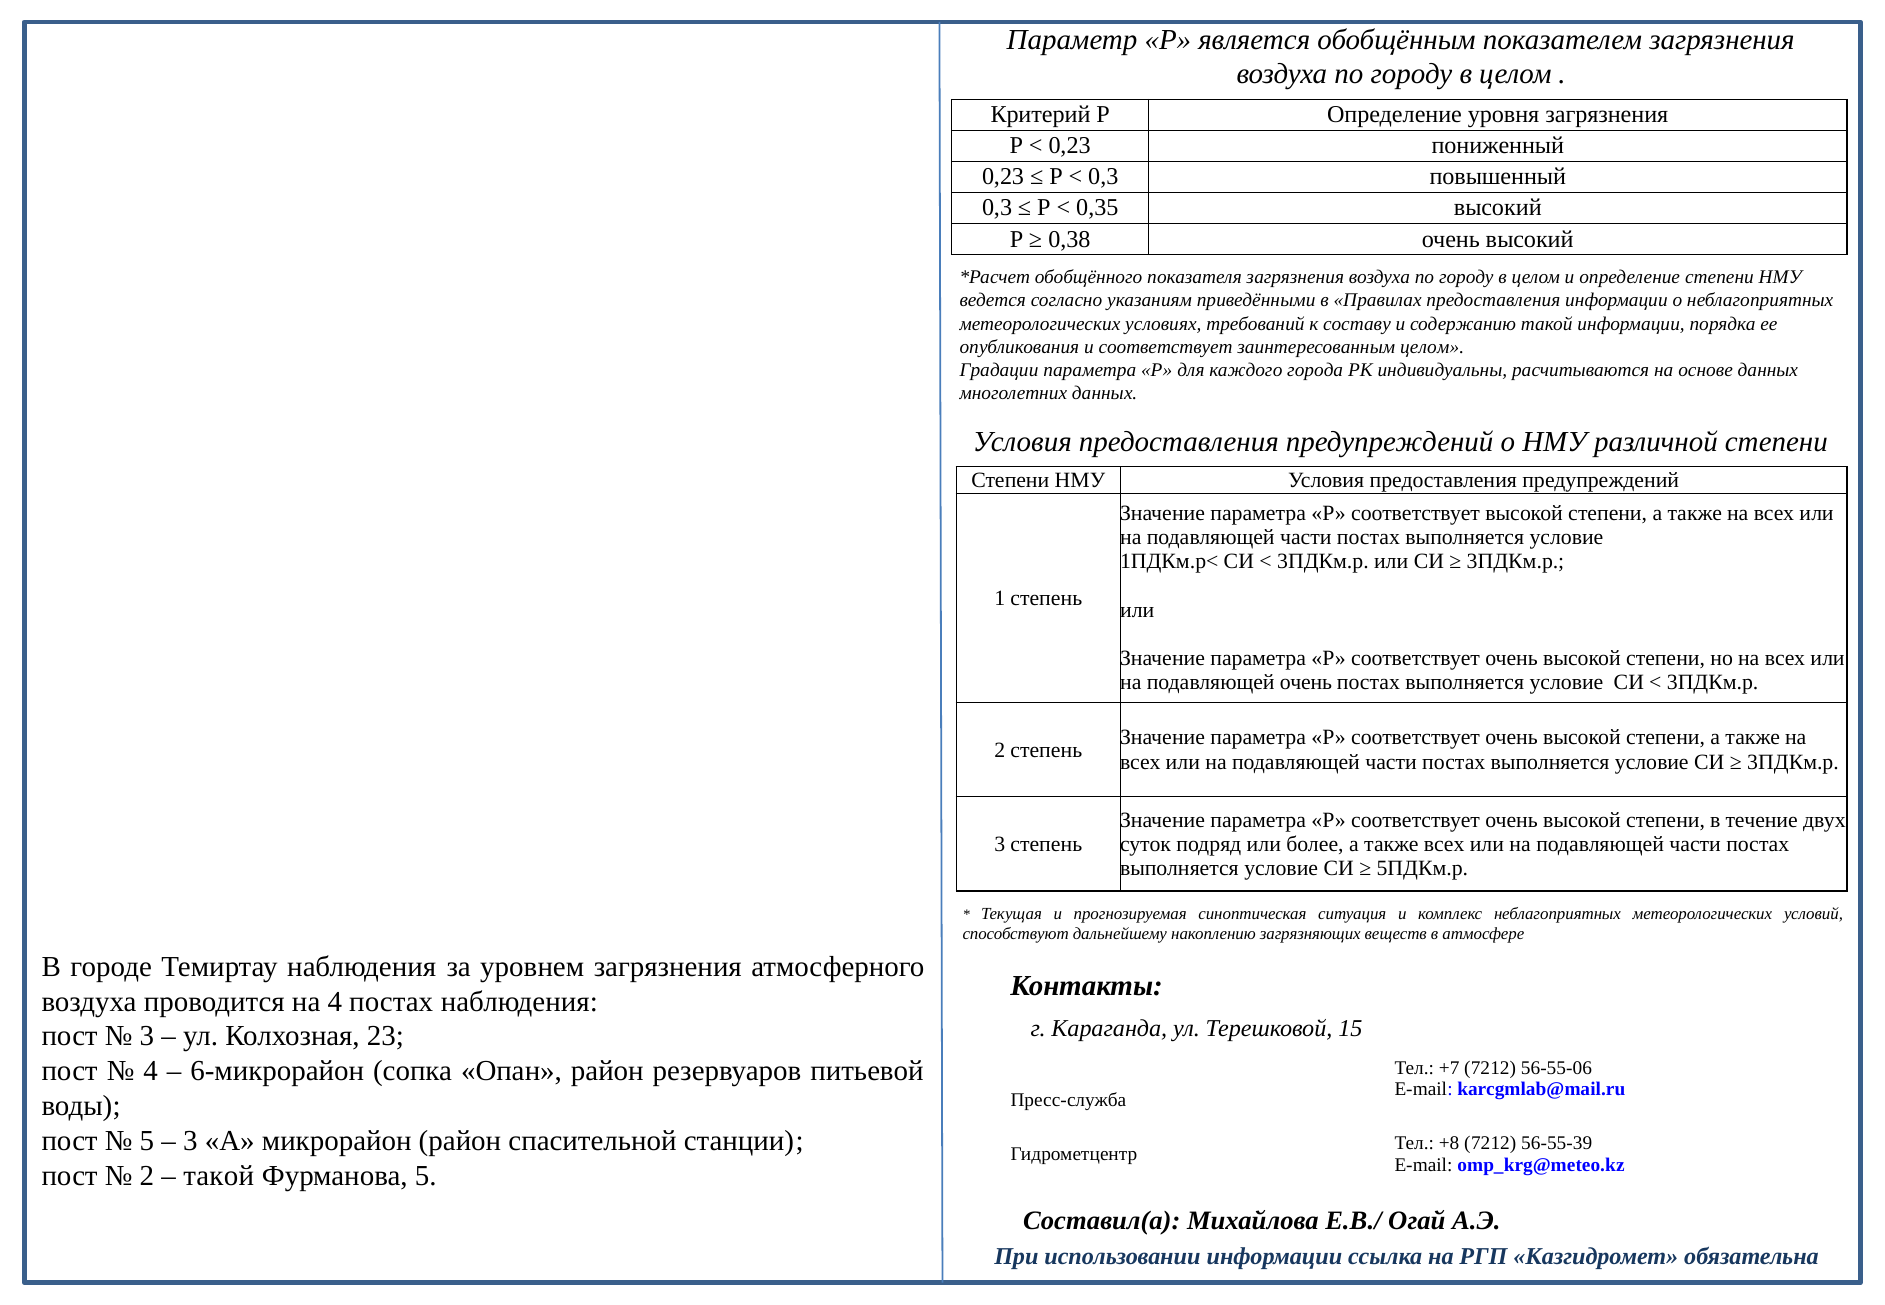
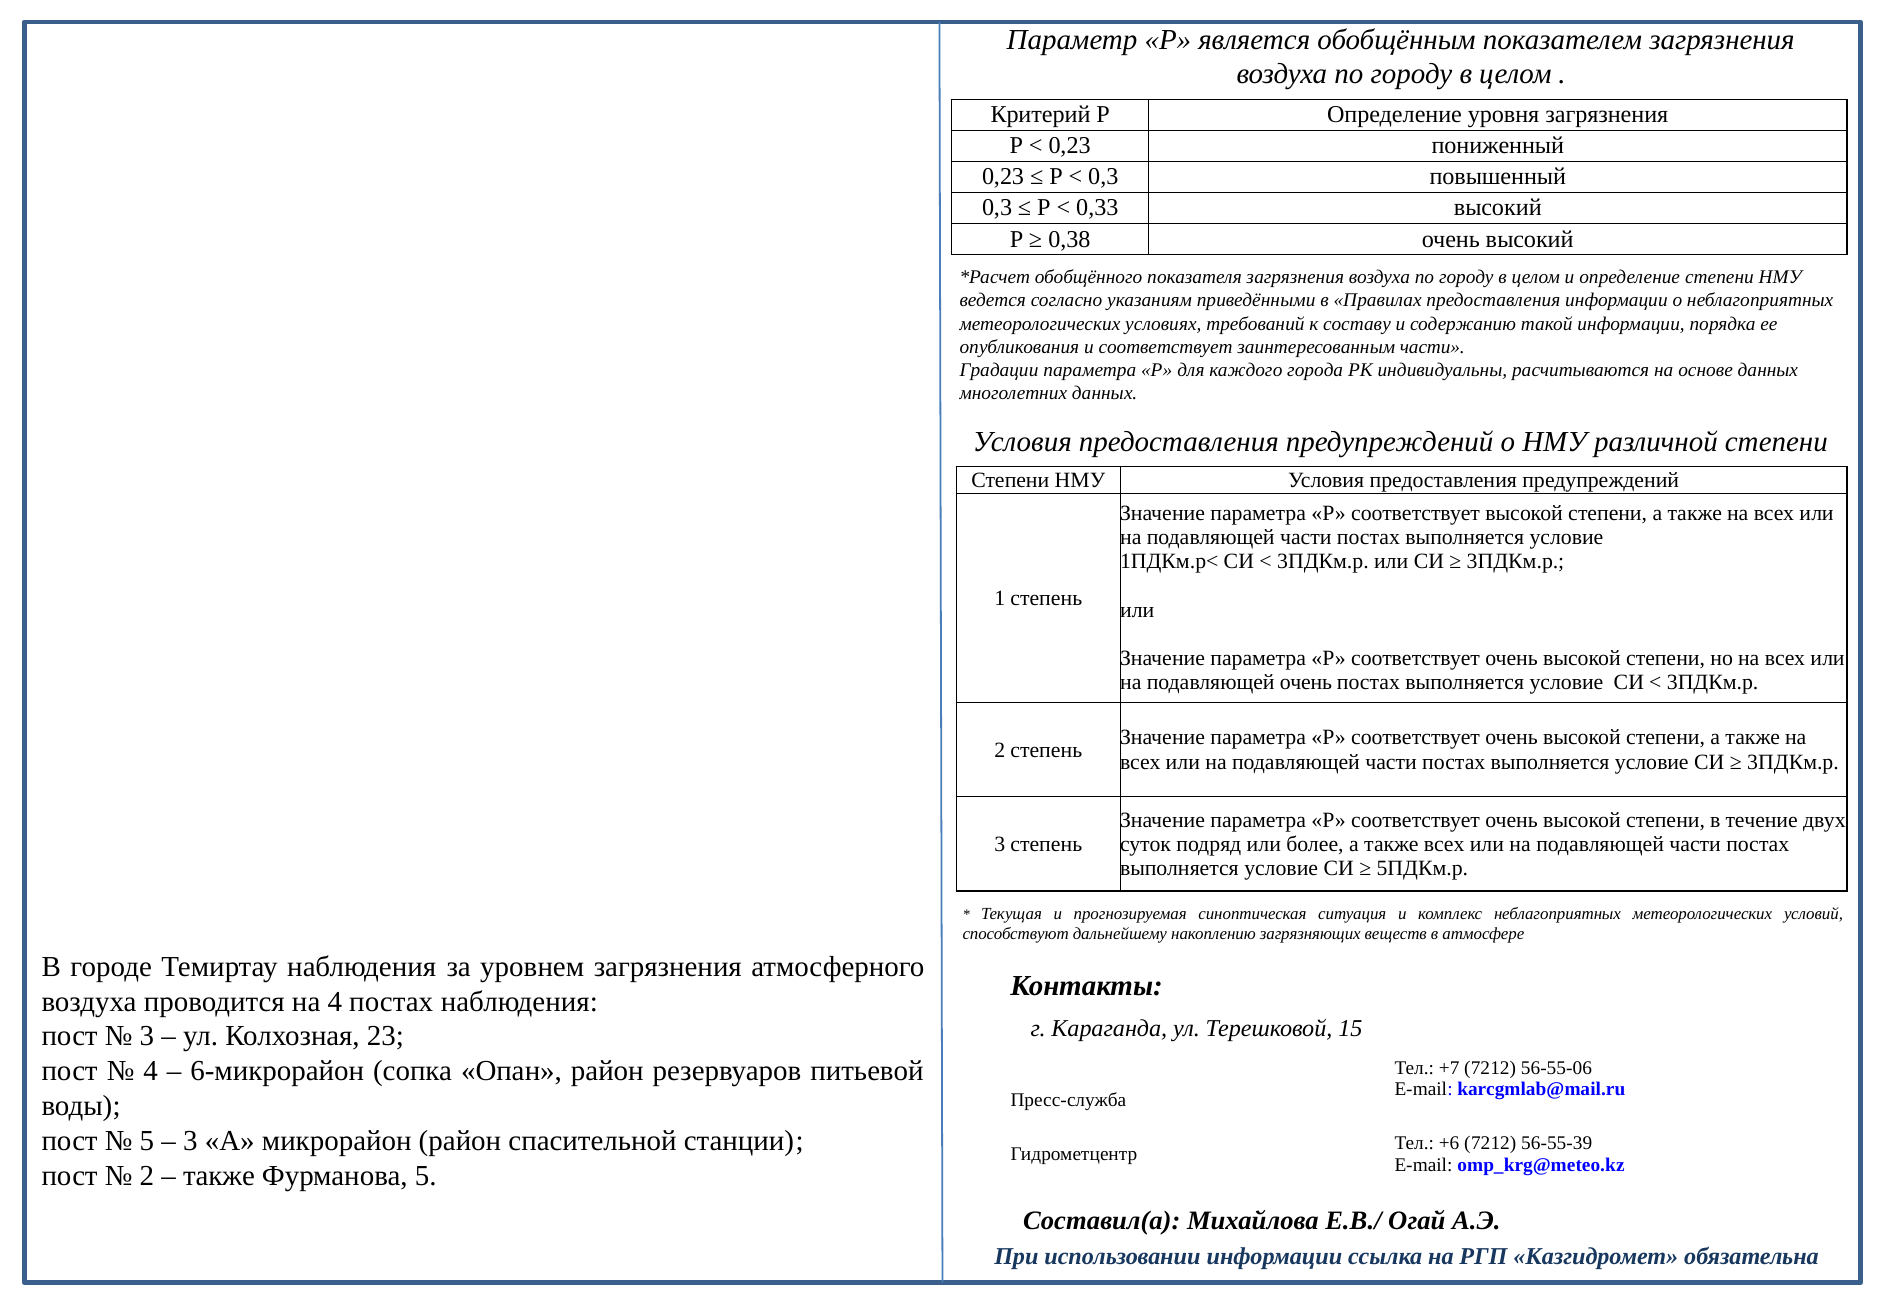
0,35: 0,35 -> 0,33 (1097, 208)
заинтересованным целом: целом -> части (1432, 347)
+8: +8 -> +6 (1449, 1143)
такой: такой -> также (219, 1176)
